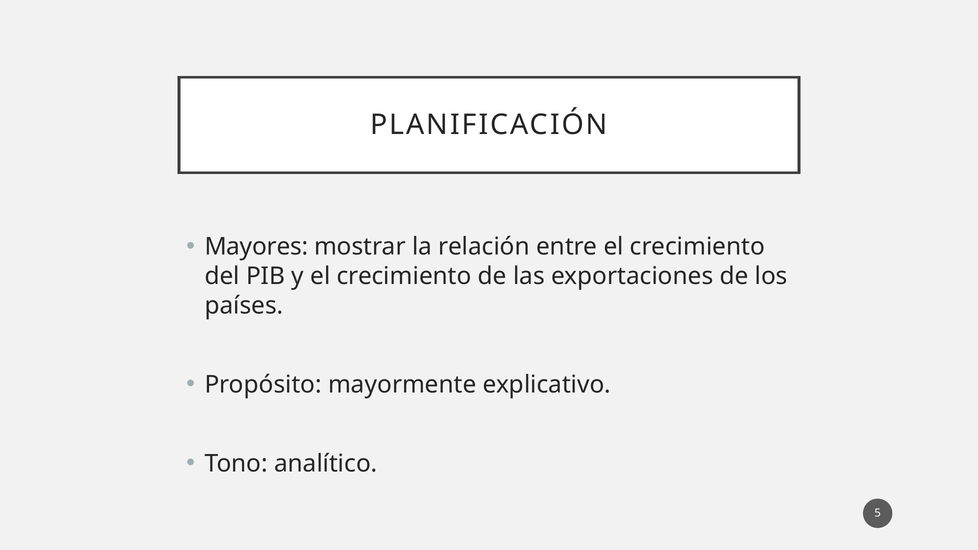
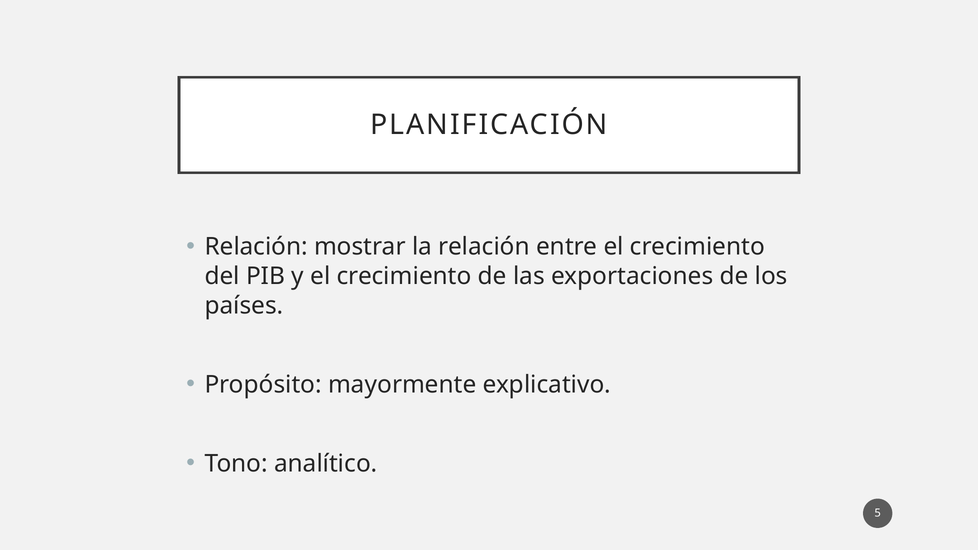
Mayores: Mayores -> Relación (256, 247)
